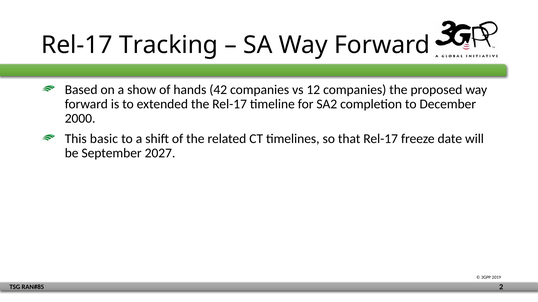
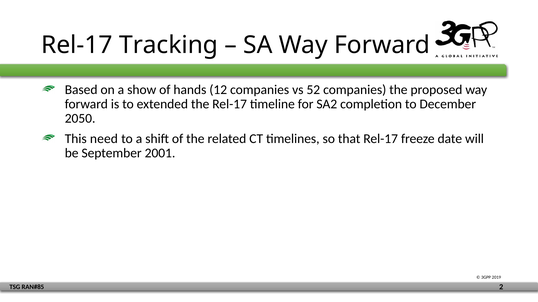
42: 42 -> 12 (218, 90)
12: 12 -> 52 (313, 90)
2000: 2000 -> 2050 (80, 119)
basic: basic -> need (104, 139)
2027: 2027 -> 2001 (160, 153)
